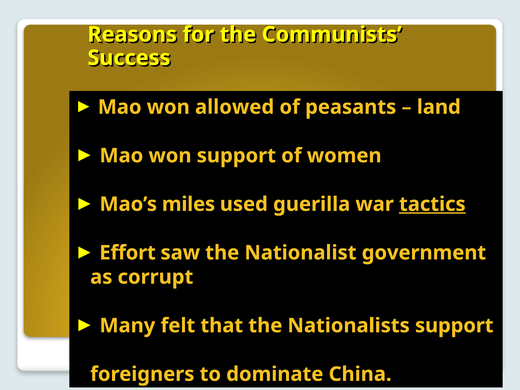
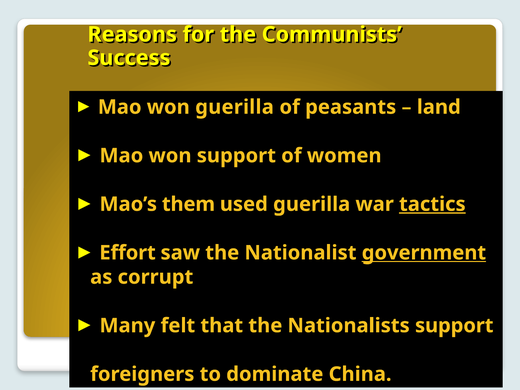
won allowed: allowed -> guerilla (235, 107)
miles: miles -> them (188, 204)
government underline: none -> present (424, 253)
